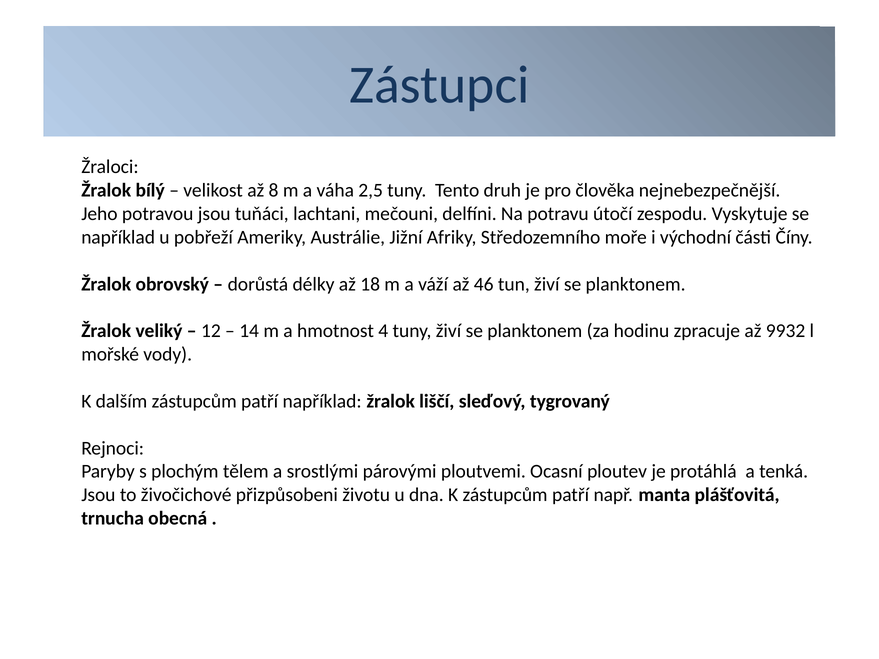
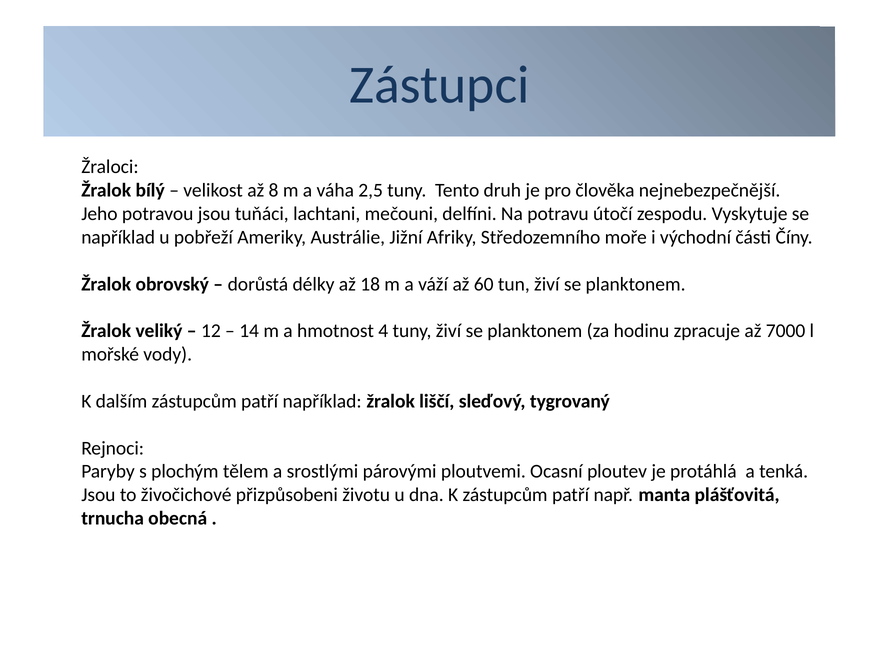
46: 46 -> 60 (484, 284)
9932: 9932 -> 7000 (786, 331)
